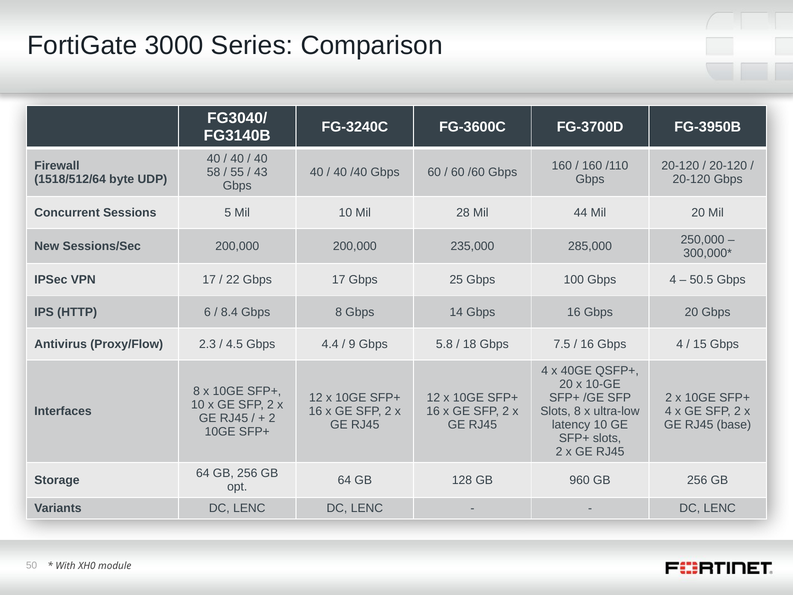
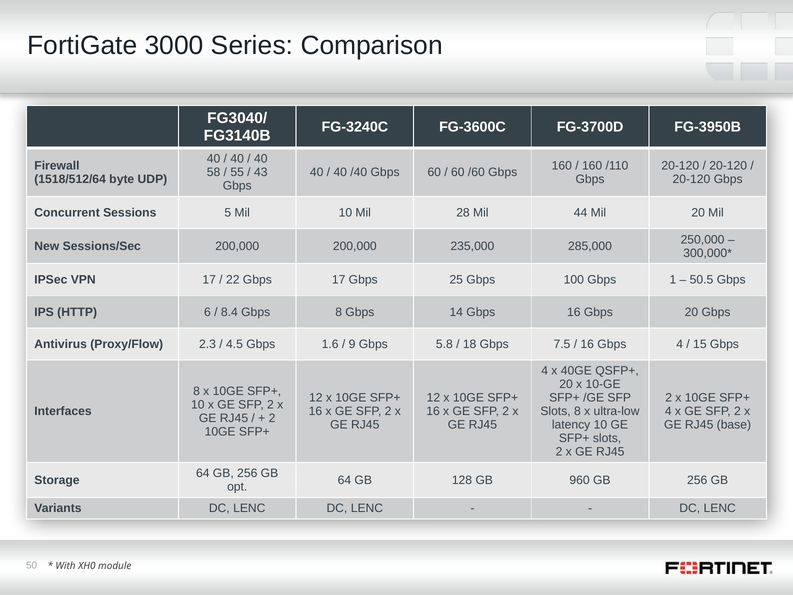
100 Gbps 4: 4 -> 1 (673, 280)
4.4: 4.4 -> 1.6 (330, 344)
